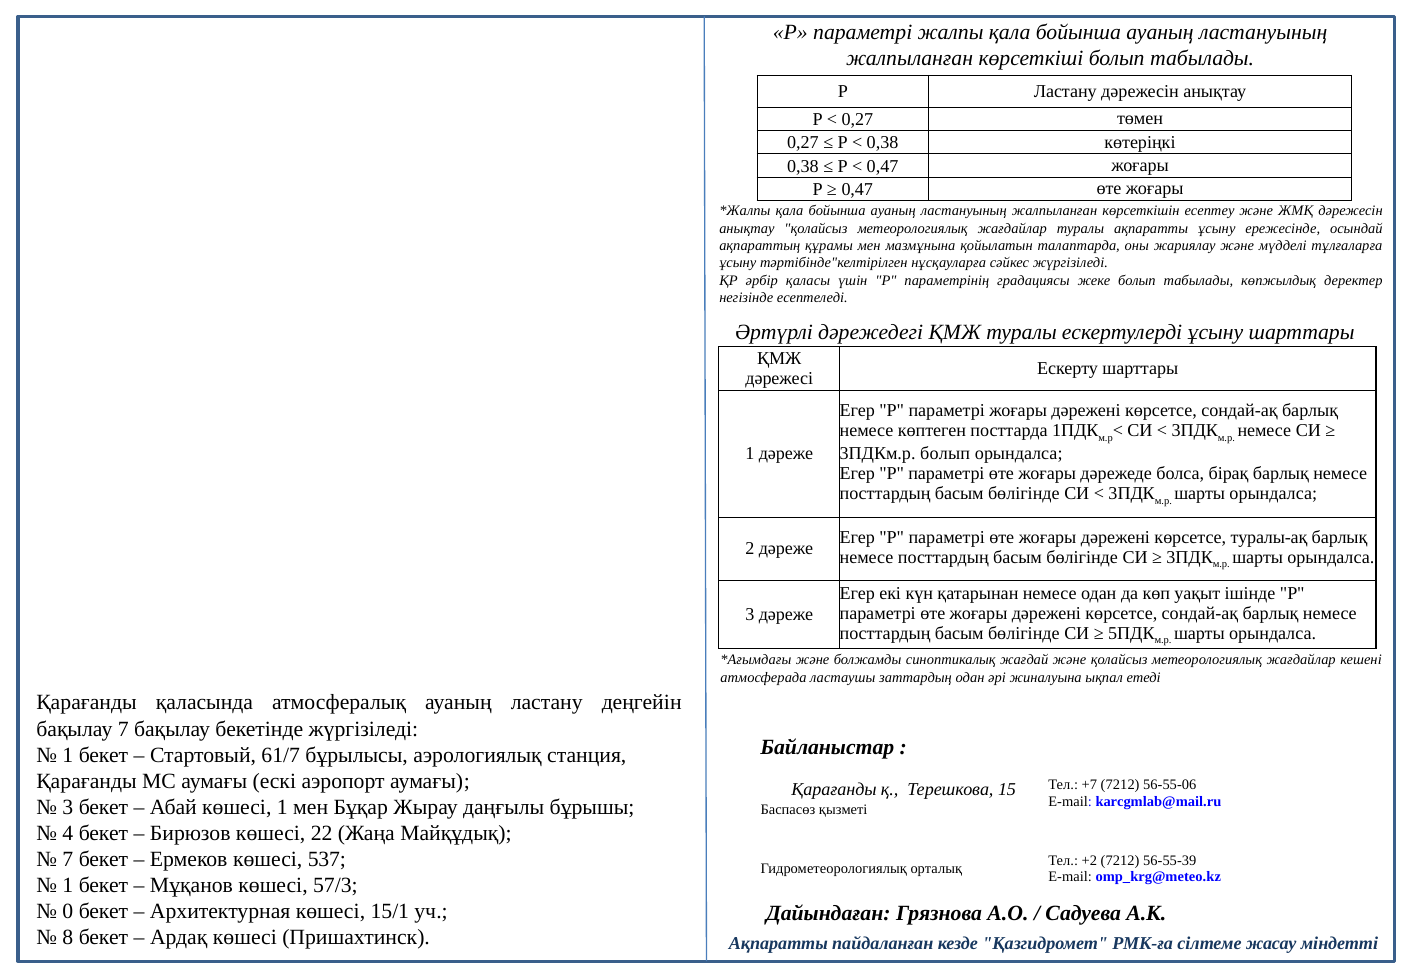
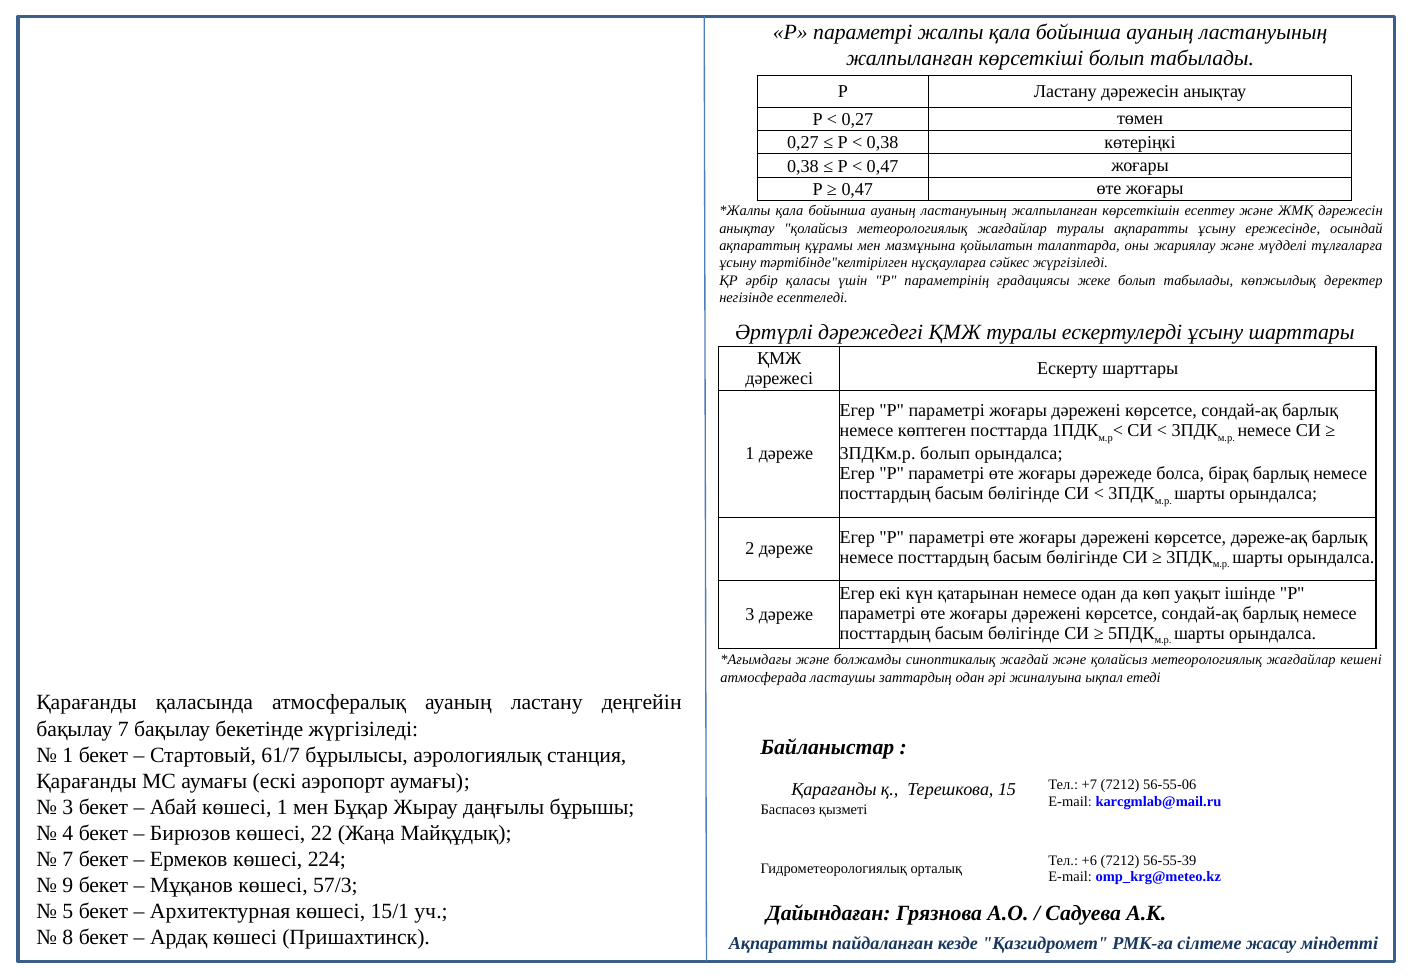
туралы-ақ: туралы-ақ -> дәреже-ақ (1269, 537)
537: 537 -> 224 (327, 859)
+2: +2 -> +6 (1089, 861)
1: 1 -> 9 (68, 886)
0: 0 -> 5 (68, 912)
